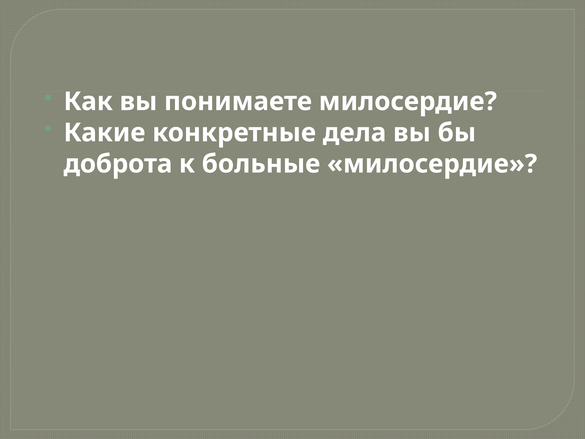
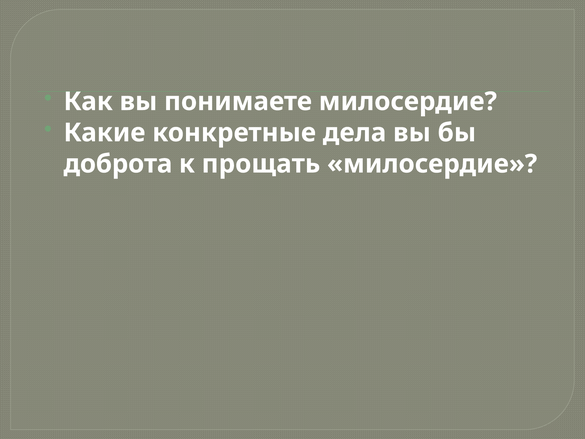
больные: больные -> прощать (261, 164)
